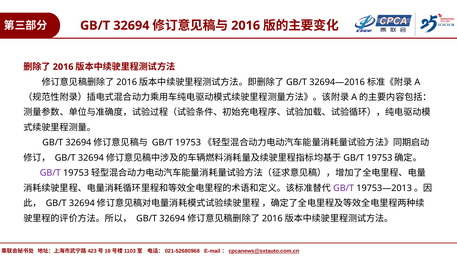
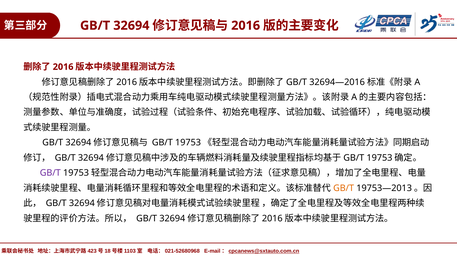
GB/T colour: purple -> orange (344, 188)
